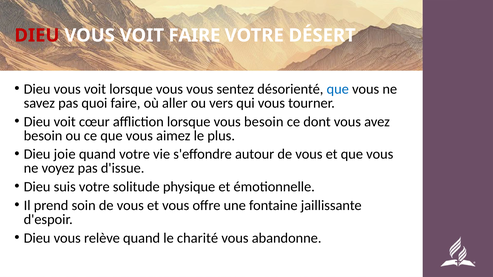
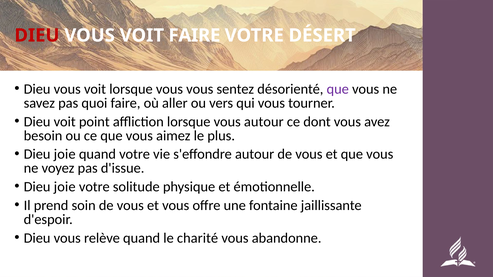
que colour: blue -> purple (338, 89)
cœur: cœur -> point (94, 122)
vous besoin: besoin -> autour (264, 122)
suis: suis -> joie (65, 187)
